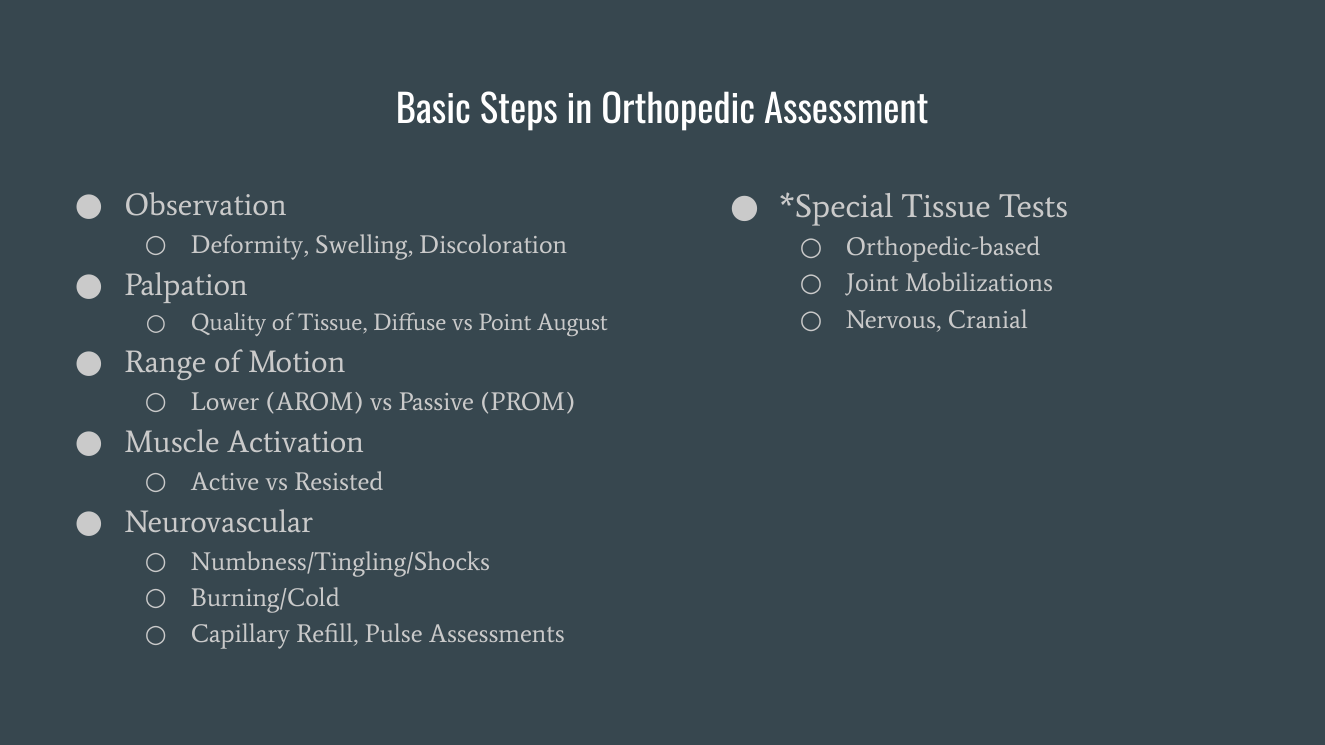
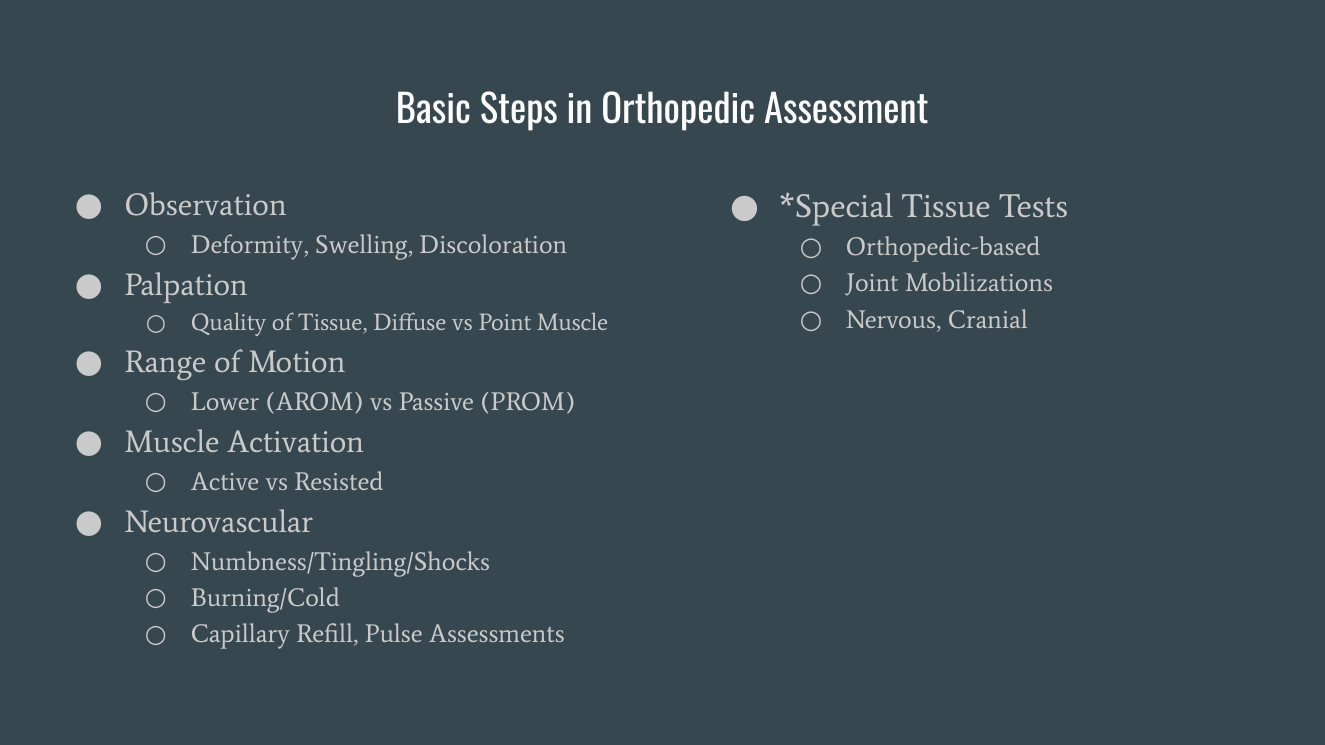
Point August: August -> Muscle (572, 323)
